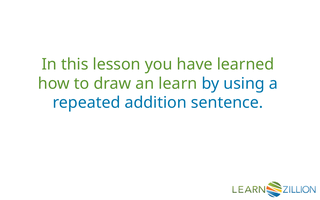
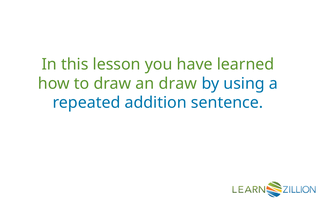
an learn: learn -> draw (178, 83)
